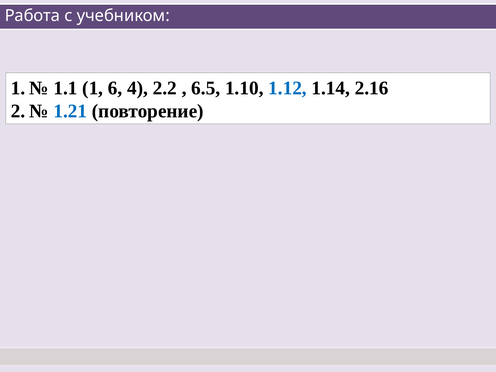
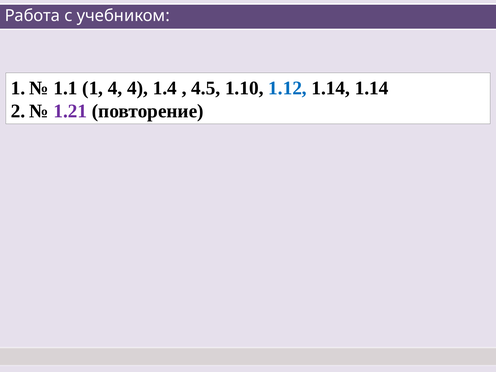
1 6: 6 -> 4 (115, 88)
2.2: 2.2 -> 1.4 (165, 88)
6.5: 6.5 -> 4.5 (206, 88)
1.14 2.16: 2.16 -> 1.14 (372, 88)
1.21 colour: blue -> purple (70, 111)
